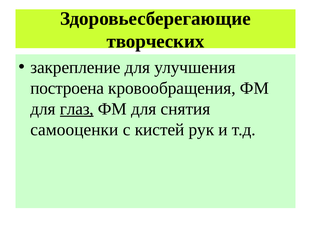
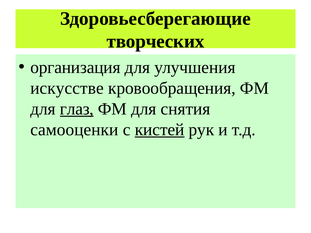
закрепление: закрепление -> организация (75, 68)
построена: построена -> искусстве (67, 88)
кистей underline: none -> present (160, 130)
